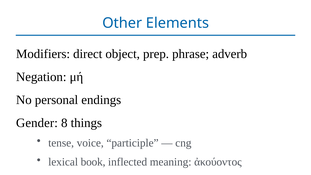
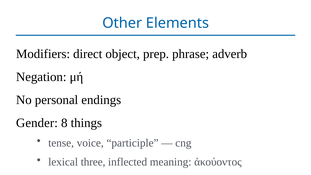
book: book -> three (93, 162)
